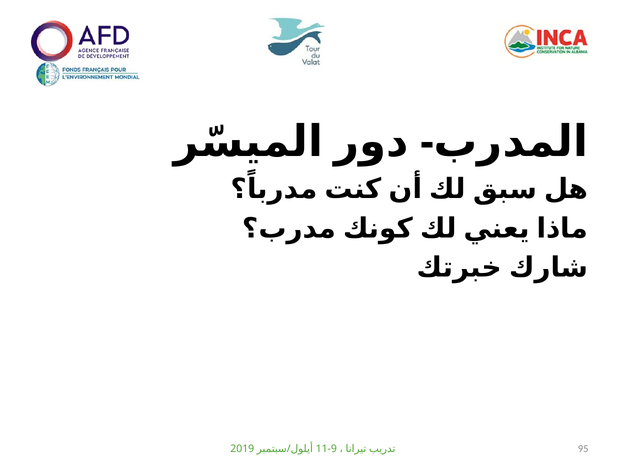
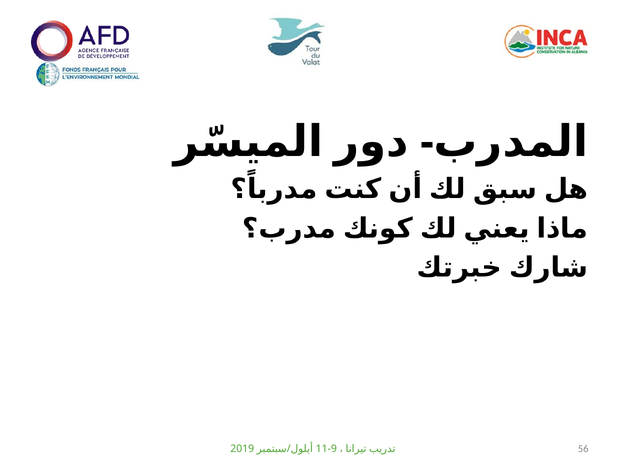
95: 95 -> 56 (583, 448)
